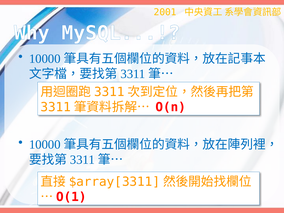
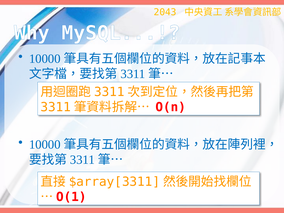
2001: 2001 -> 2043 (165, 12)
